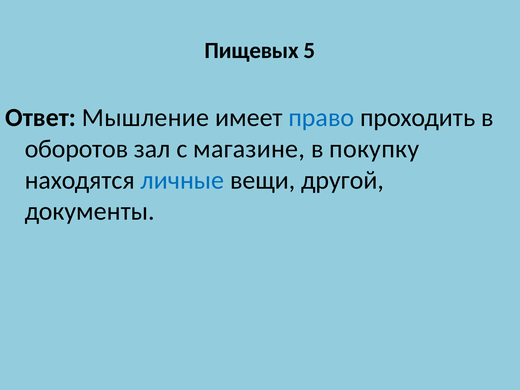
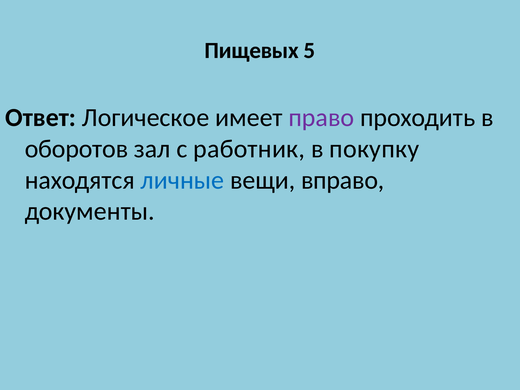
Мышление: Мышление -> Логическое (146, 118)
право colour: blue -> purple (321, 118)
магазине: магазине -> работник (249, 149)
другой: другой -> вправо (343, 180)
